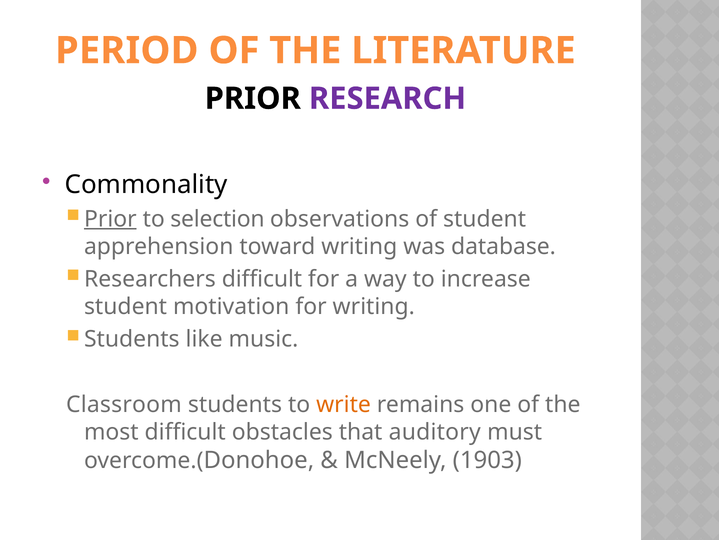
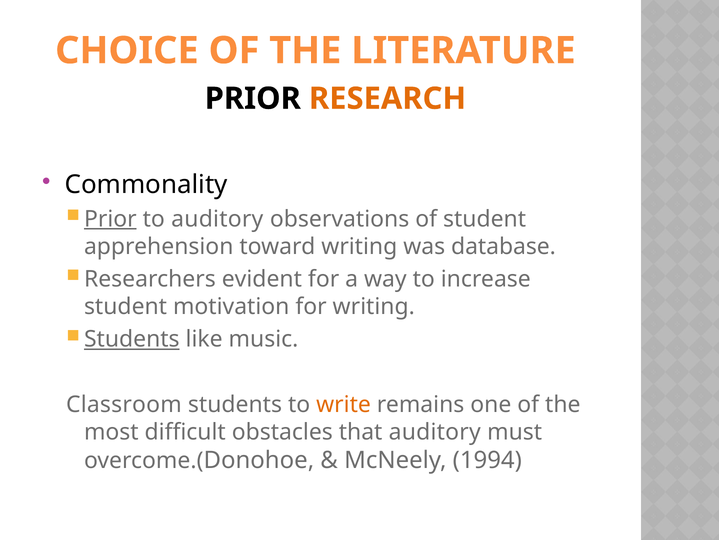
PERIOD: PERIOD -> CHOICE (127, 51)
RESEARCH colour: purple -> orange (388, 98)
to selection: selection -> auditory (217, 219)
Researchers difficult: difficult -> evident (262, 279)
Students underline: none -> present (132, 339)
1903: 1903 -> 1994 (487, 460)
